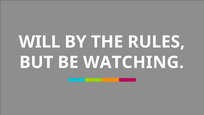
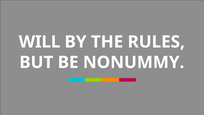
WATCHING: WATCHING -> NONUMMY (134, 62)
